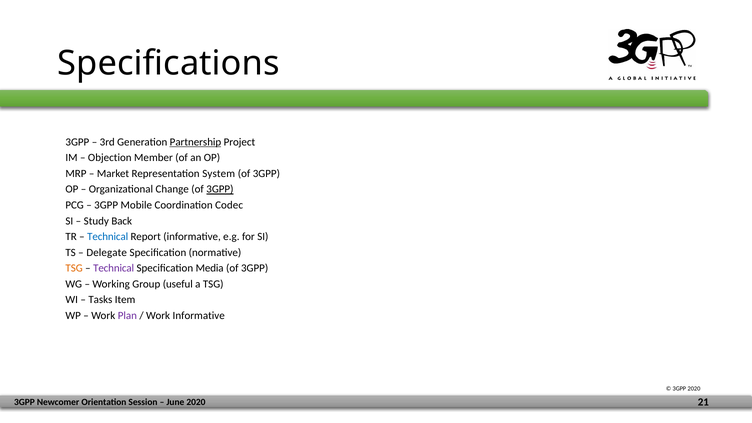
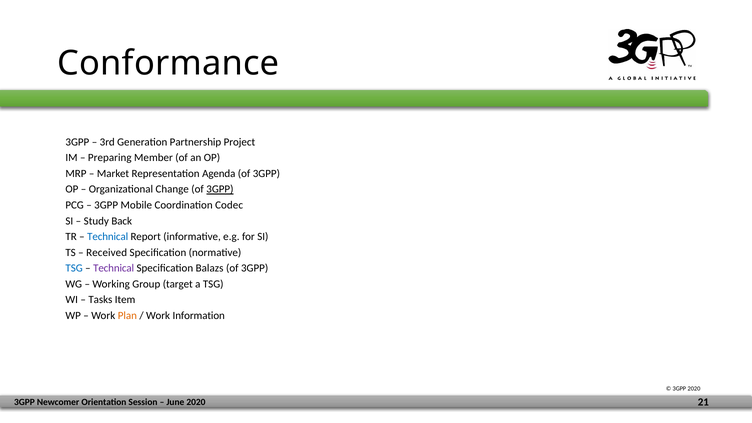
Specifications: Specifications -> Conformance (168, 63)
Partnership underline: present -> none (195, 142)
Objection: Objection -> Preparing (110, 158)
System: System -> Agenda (219, 174)
Delegate: Delegate -> Received (107, 253)
TSG colour: orange -> blue (74, 268)
Media: Media -> Balazs (210, 268)
useful: useful -> target (178, 284)
Plan colour: purple -> orange (127, 316)
Work Informative: Informative -> Information (199, 316)
